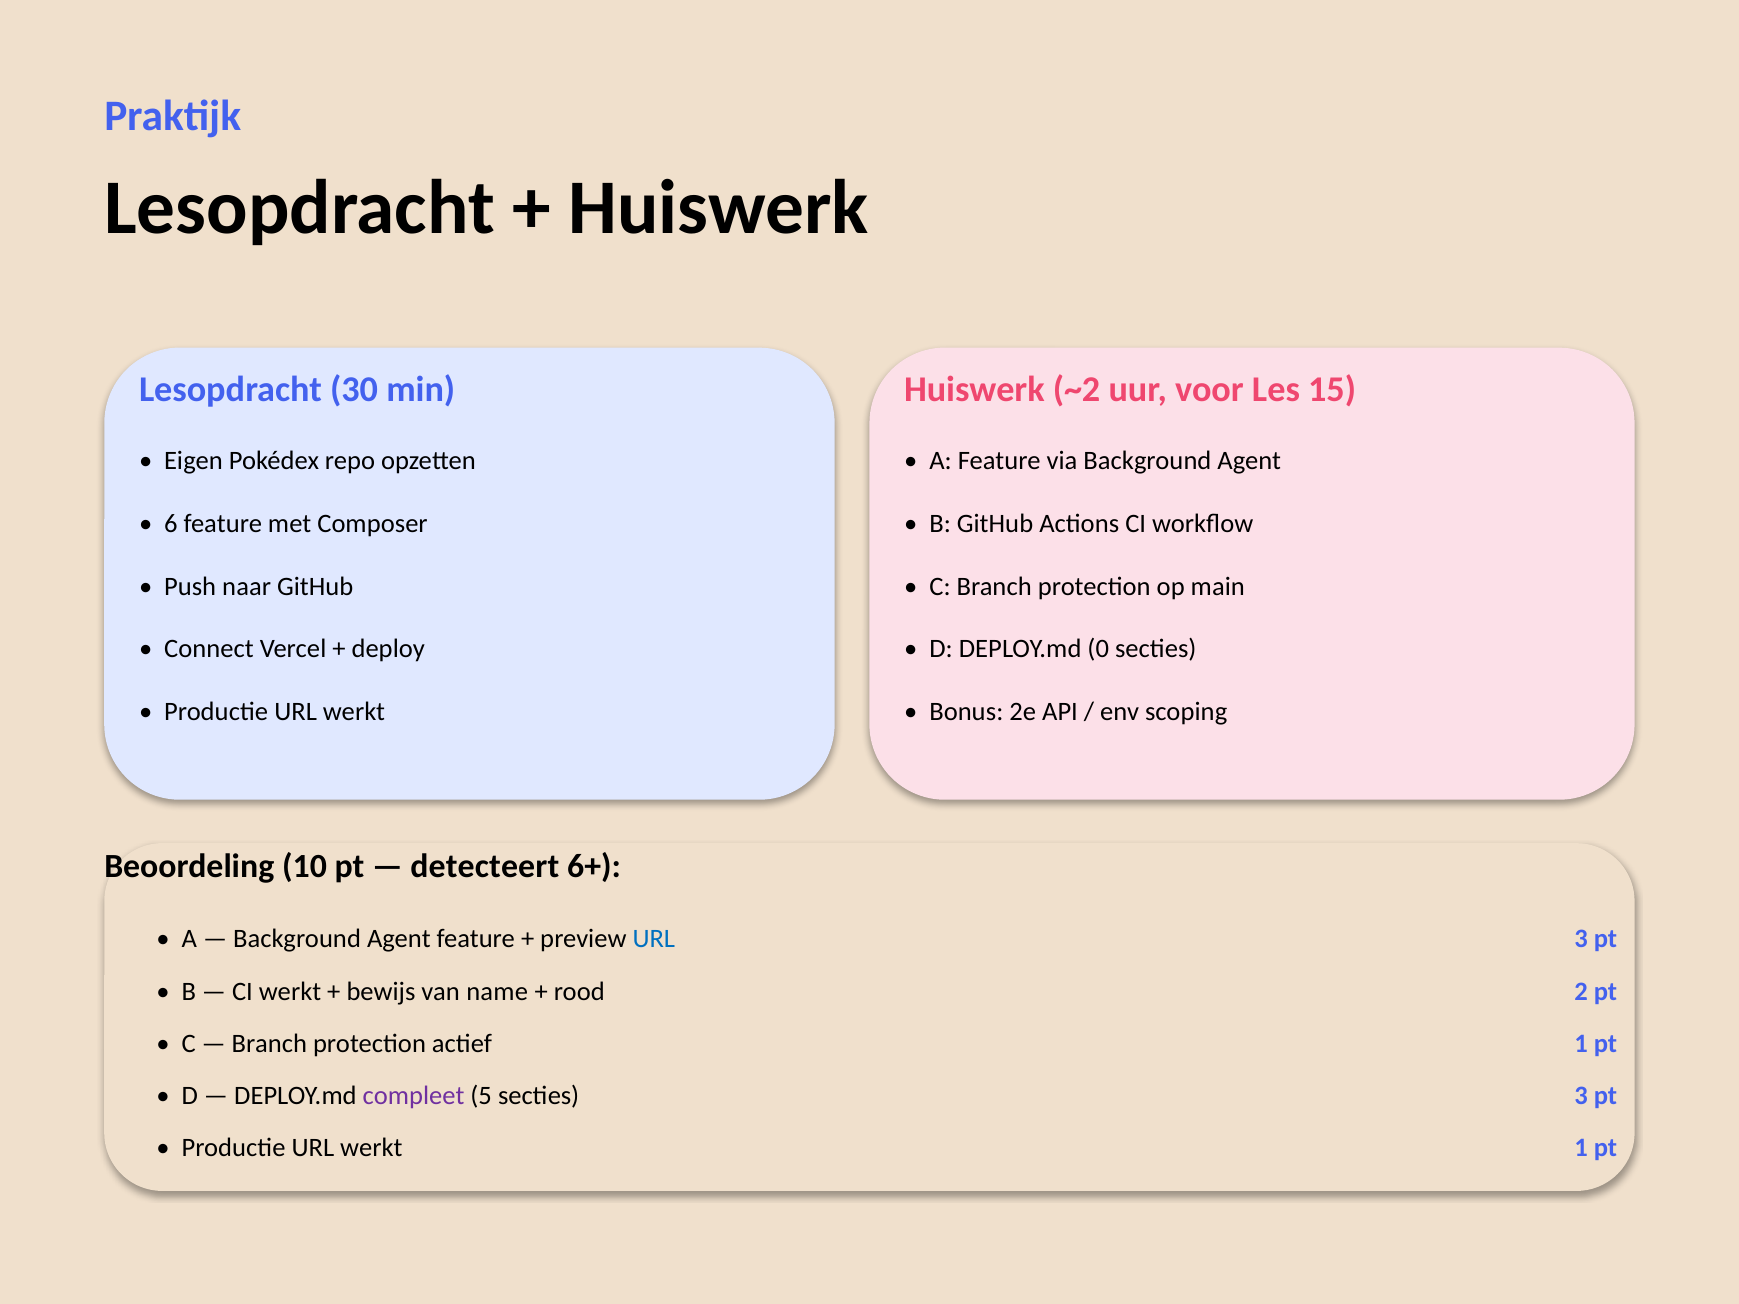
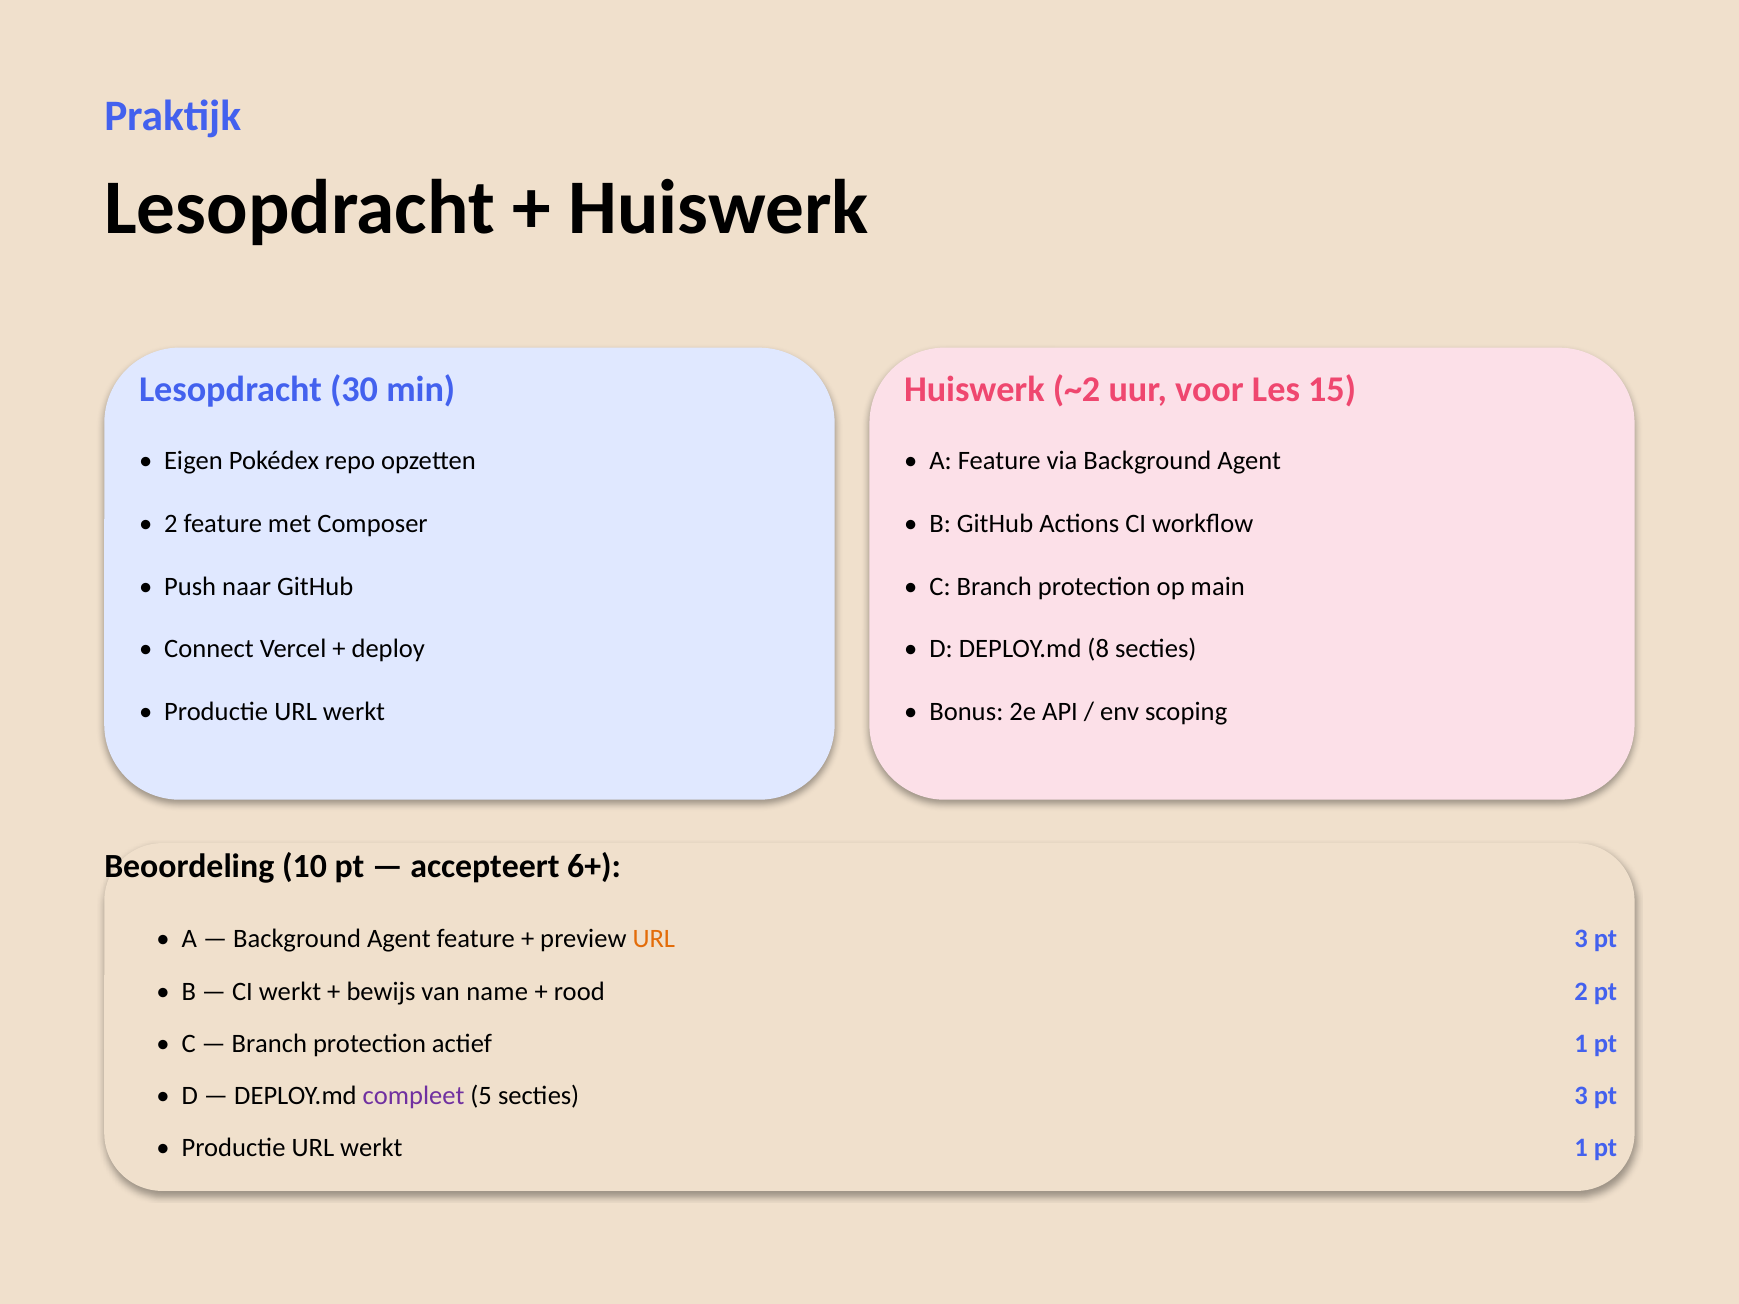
6: 6 -> 2 (171, 524)
0: 0 -> 8 (1098, 649)
detecteert: detecteert -> accepteert (485, 866)
URL colour: blue -> orange (654, 939)
